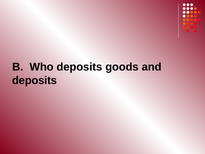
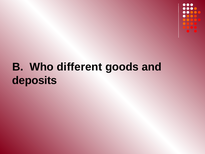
Who deposits: deposits -> different (79, 67)
